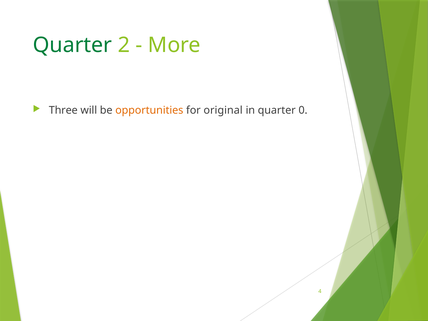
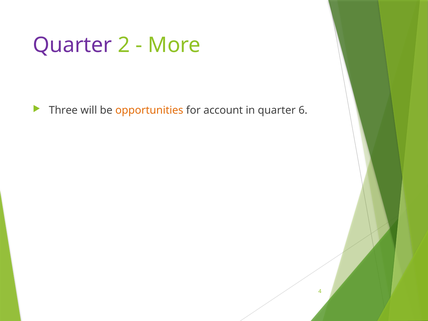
Quarter colour: green -> purple (72, 45)
original: original -> account (223, 110)
0: 0 -> 6 (303, 110)
